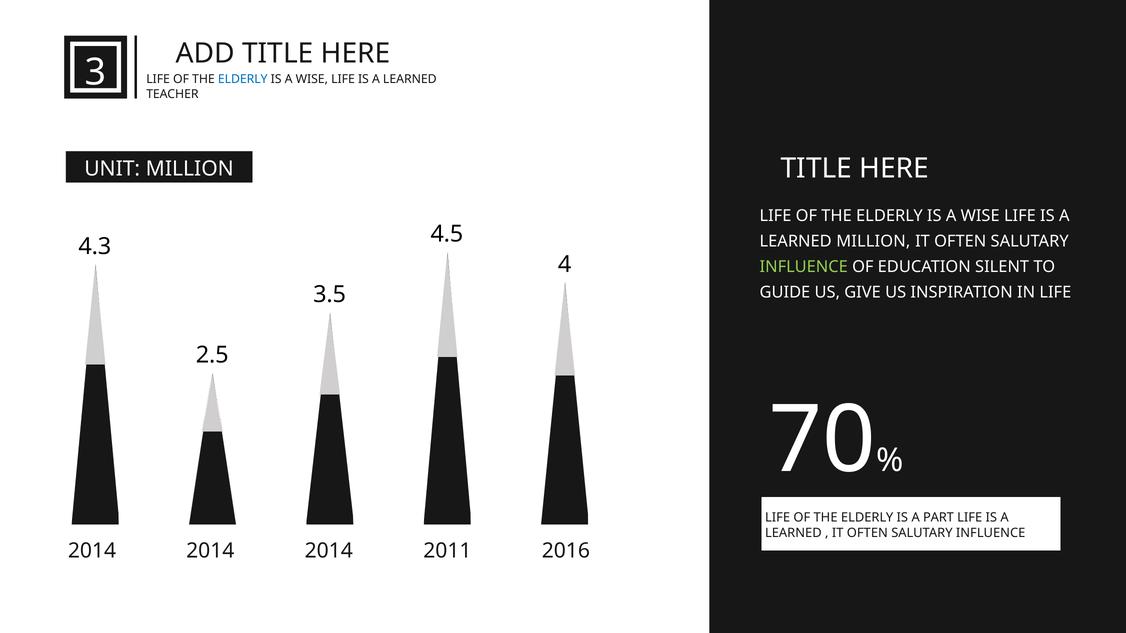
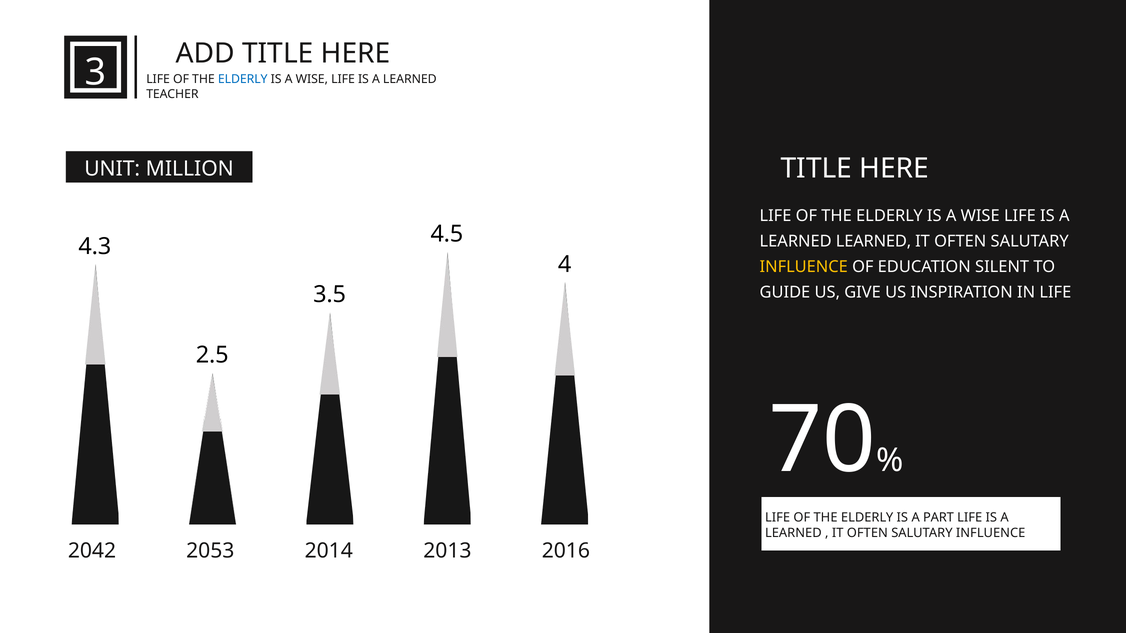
LEARNED MILLION: MILLION -> LEARNED (874, 241)
INFLUENCE colour: light green -> yellow (804, 267)
2014: 2014 -> 2042 (92, 551)
2014: 2014 -> 2053 (210, 551)
2011: 2011 -> 2013 (447, 551)
